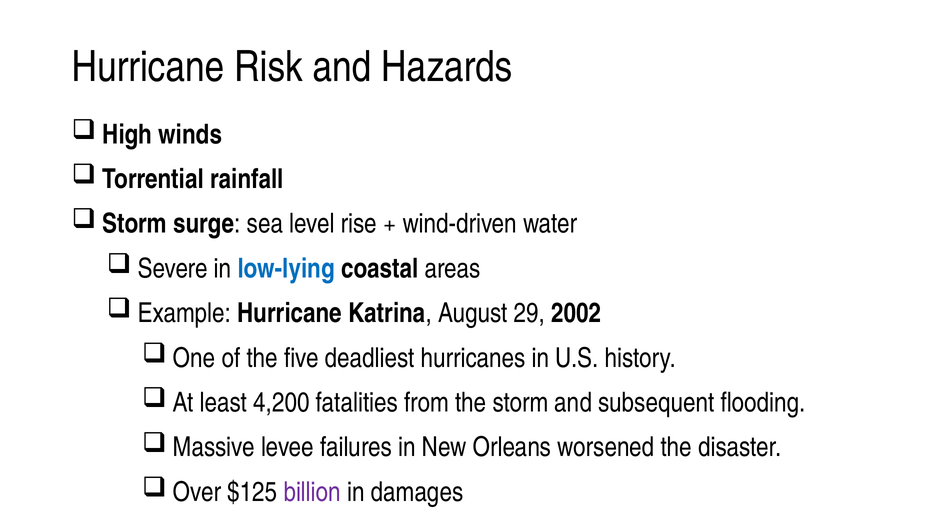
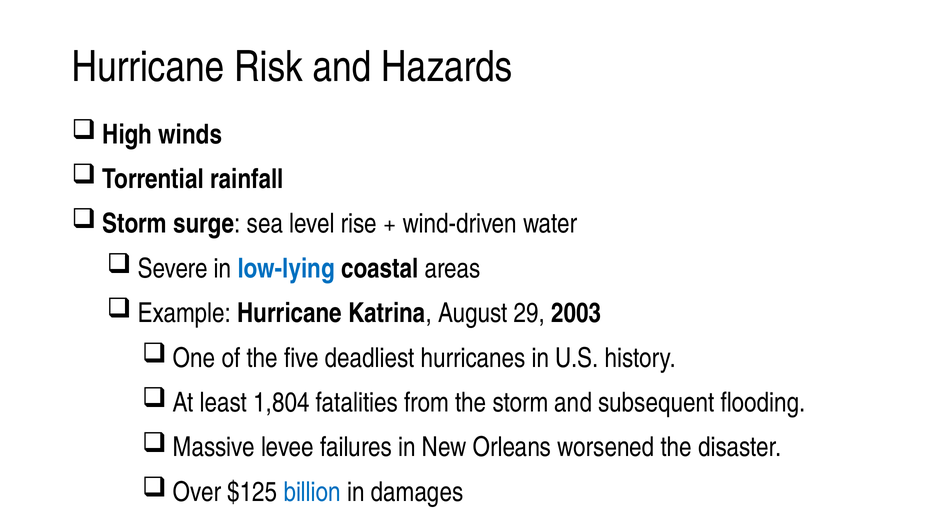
2002: 2002 -> 2003 (576, 313)
4,200: 4,200 -> 1,804 (282, 403)
billion colour: purple -> blue (312, 492)
